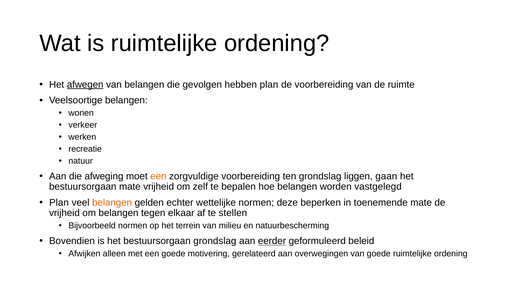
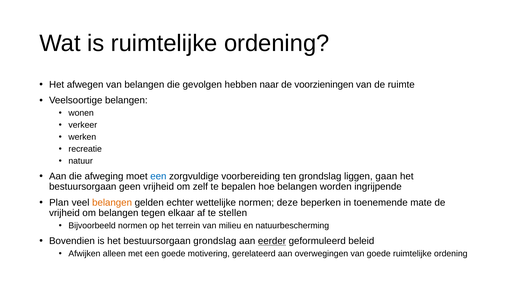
afwegen underline: present -> none (85, 85)
hebben plan: plan -> naar (269, 85)
de voorbereiding: voorbereiding -> voorzieningen (324, 85)
een colour: orange -> blue (158, 176)
bestuursorgaan mate: mate -> geen (130, 187)
vastgelegd: vastgelegd -> ingrijpende (378, 187)
